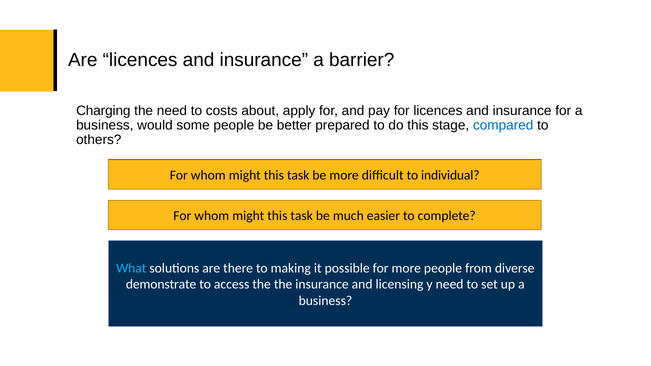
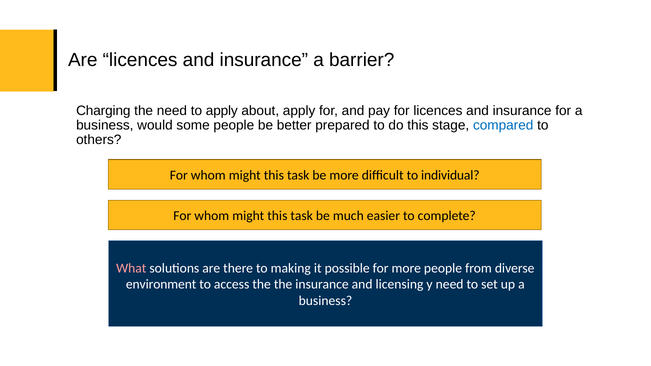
to costs: costs -> apply (222, 111)
What colour: light blue -> pink (131, 268)
demonstrate: demonstrate -> environment (161, 285)
